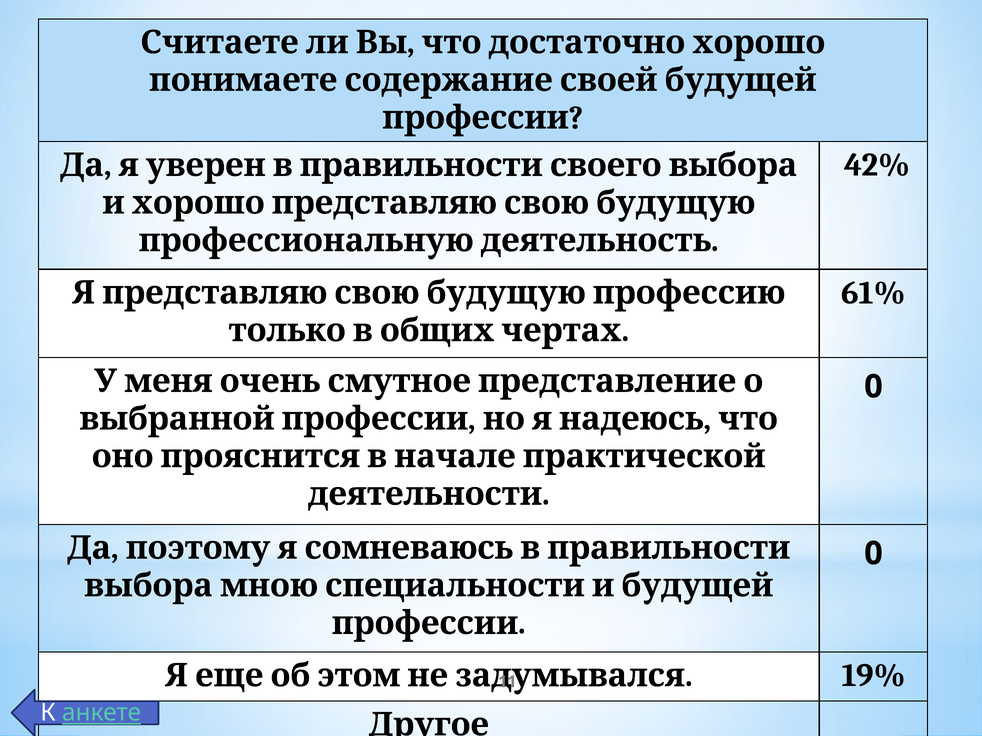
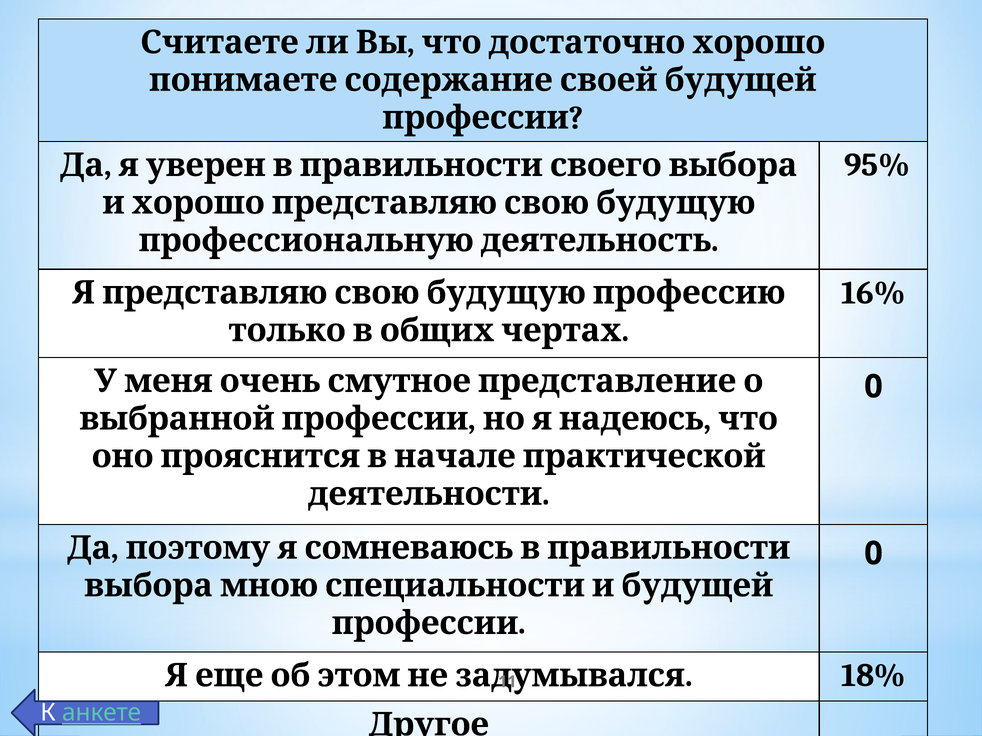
42%: 42% -> 95% (877, 165)
61%: 61% -> 16% (873, 293)
19%: 19% -> 18% (874, 676)
